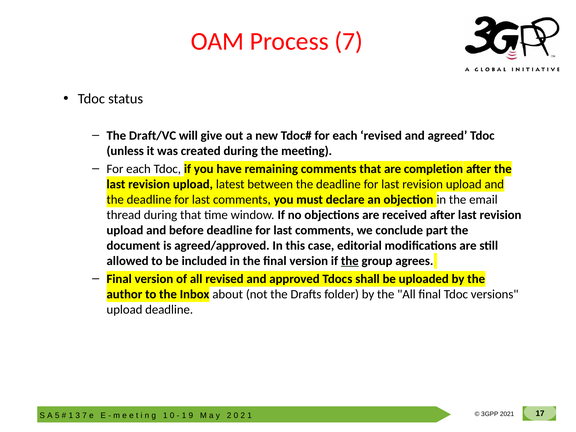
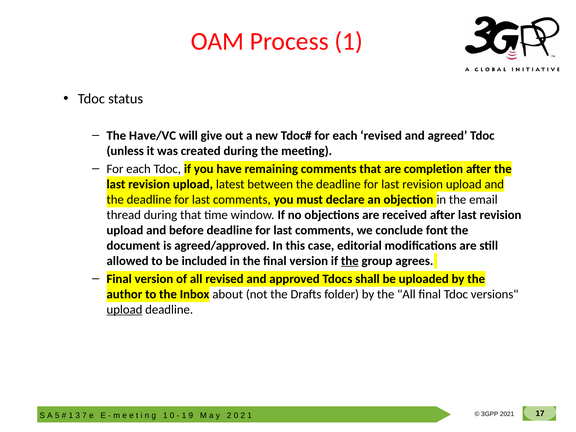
Process 7: 7 -> 1 (349, 41)
Draft/VC: Draft/VC -> Have/VC (153, 136)
part: part -> font (437, 230)
upload underline: none -> present (124, 310)
